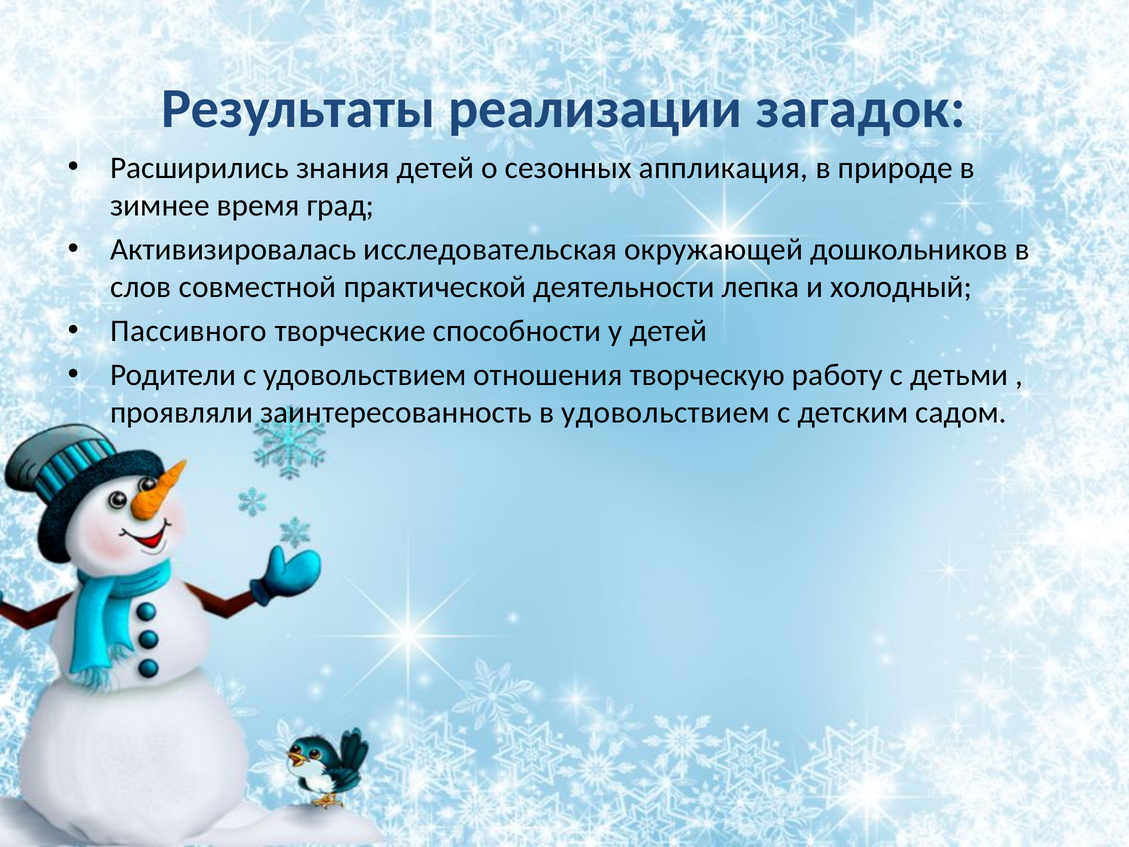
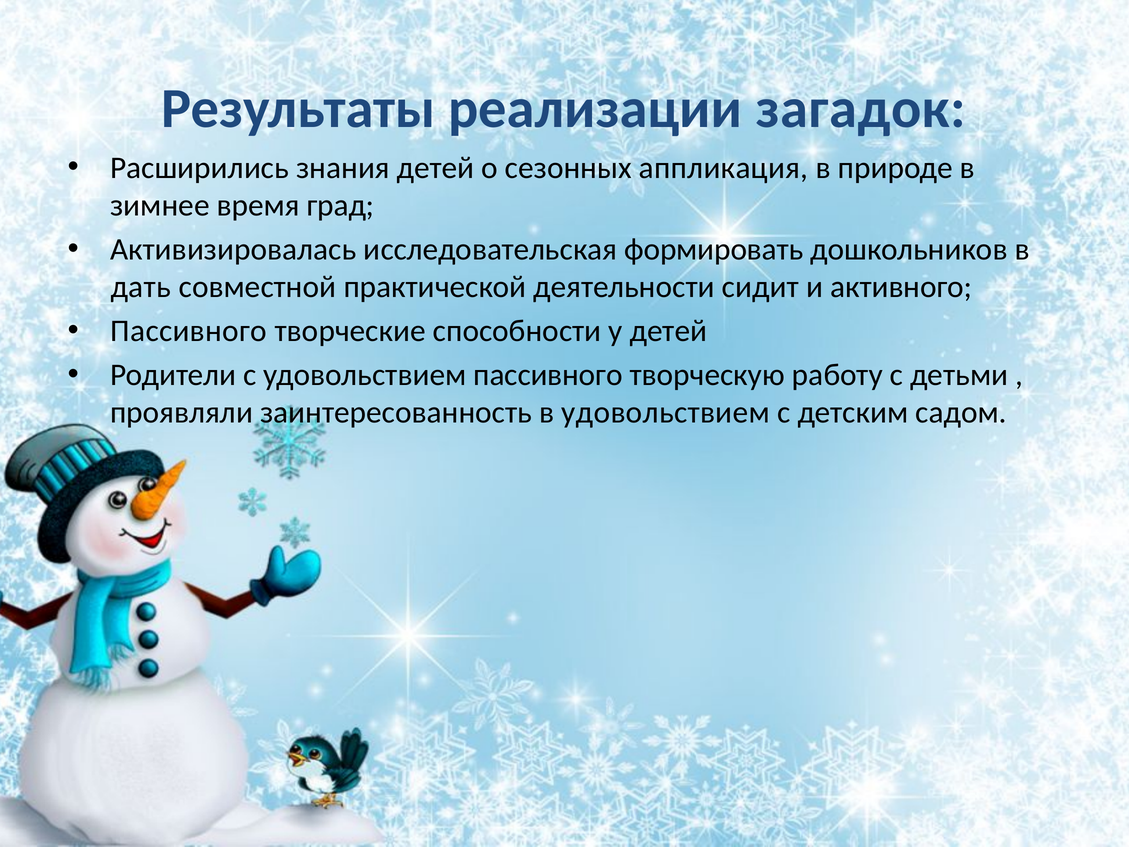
окружающей: окружающей -> формировать (714, 249)
слов: слов -> дать (141, 287)
лепка: лепка -> сидит (760, 287)
холодный: холодный -> активного (901, 287)
удовольствием отношения: отношения -> пассивного (548, 375)
